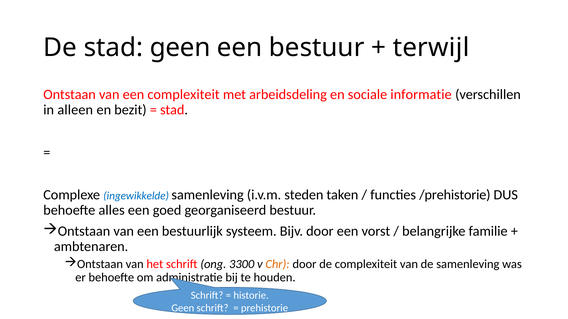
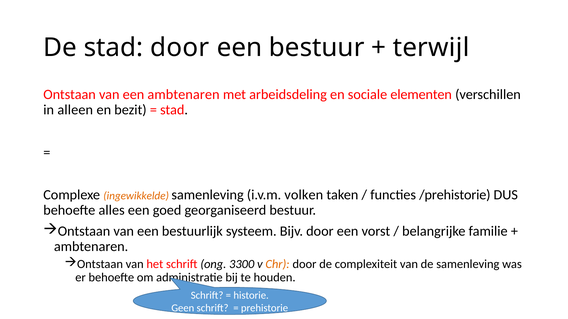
stad geen: geen -> door (180, 48)
een complexiteit: complexiteit -> ambtenaren (183, 95)
informatie: informatie -> elementen (421, 95)
ingewikkelde colour: blue -> orange (136, 196)
steden: steden -> volken (304, 195)
